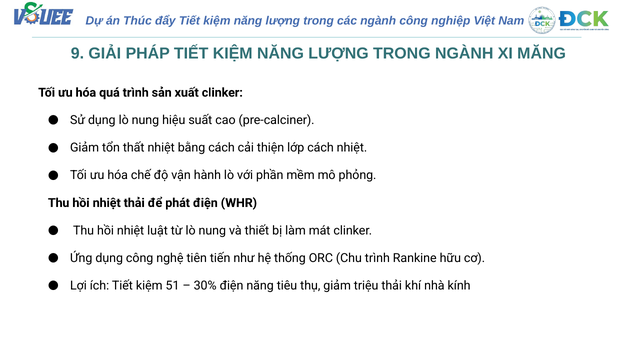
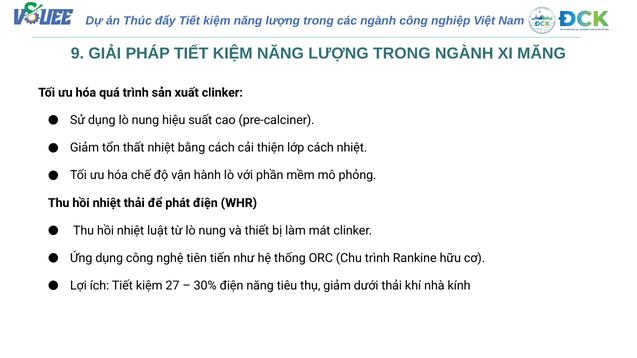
51: 51 -> 27 (173, 286)
triệu: triệu -> dưới (366, 286)
